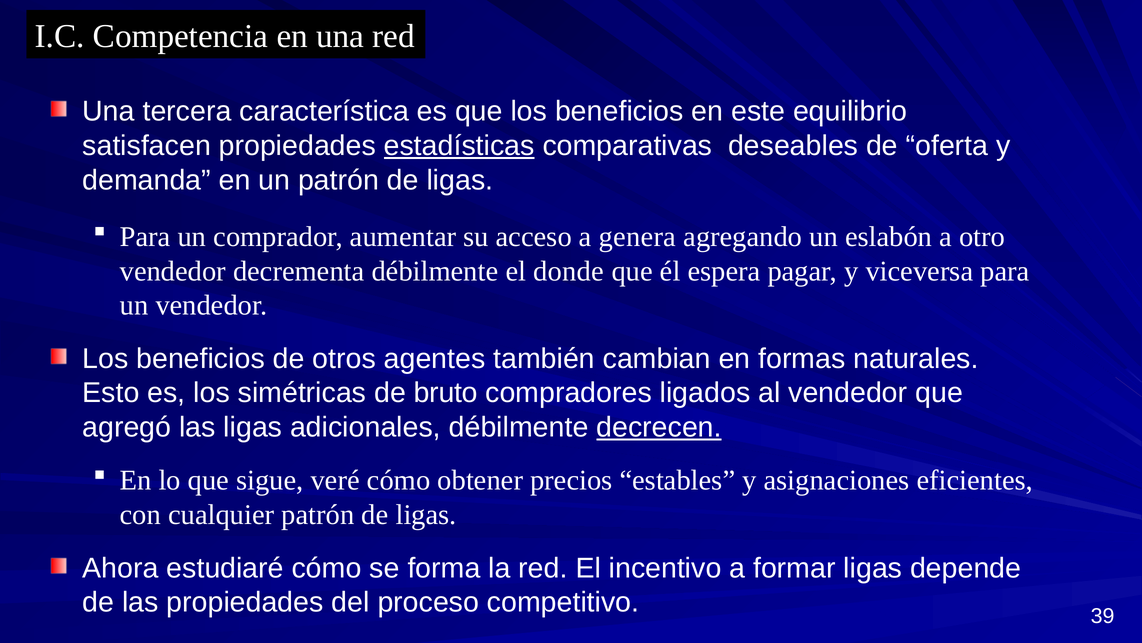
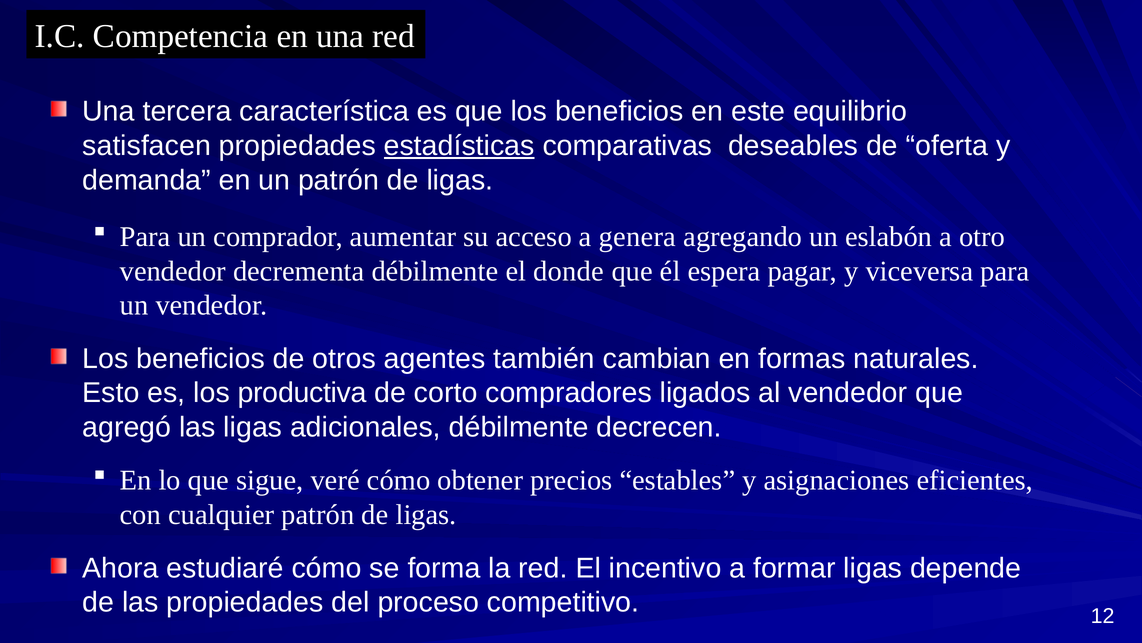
simétricas: simétricas -> productiva (302, 393)
bruto: bruto -> corto (446, 393)
decrecen underline: present -> none (659, 427)
39: 39 -> 12 (1103, 616)
